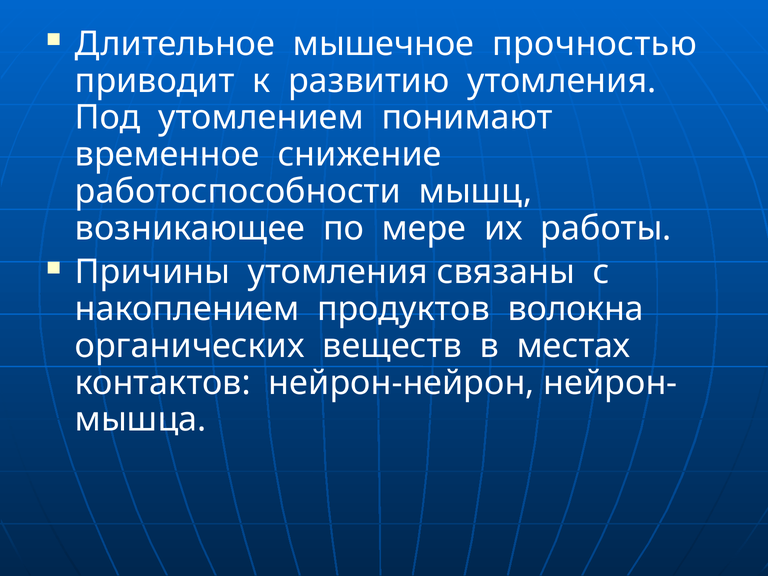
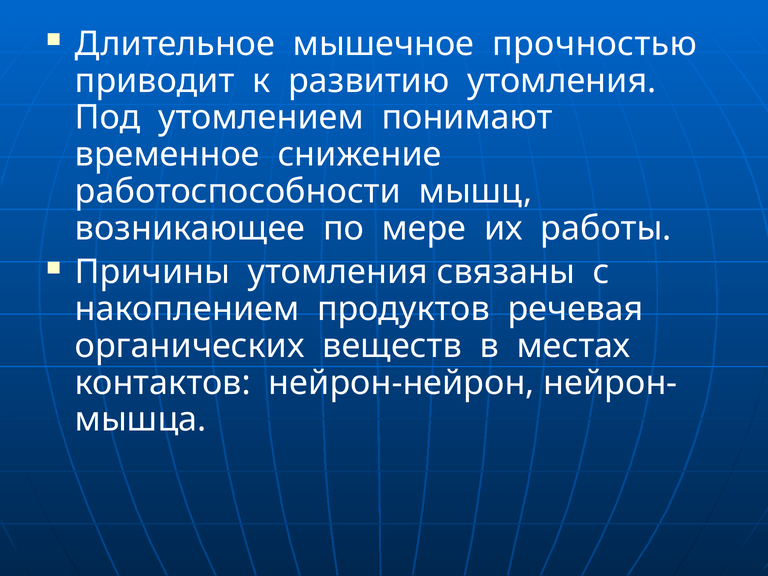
волокна: волокна -> речевая (576, 309)
